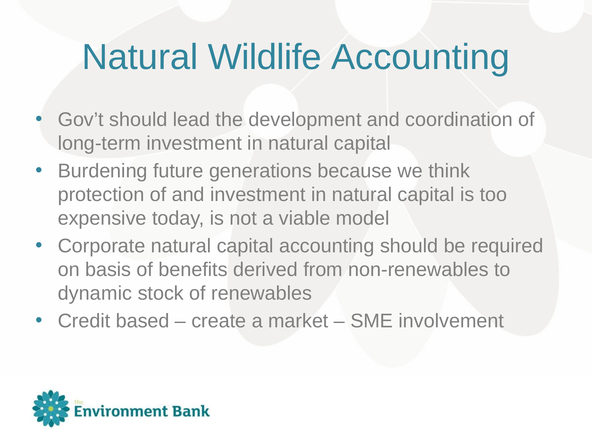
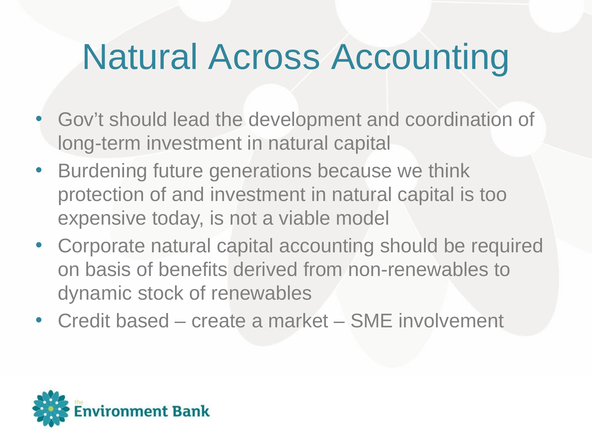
Wildlife: Wildlife -> Across (264, 57)
